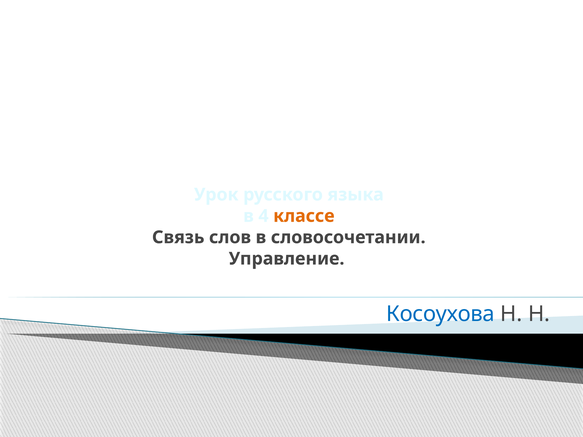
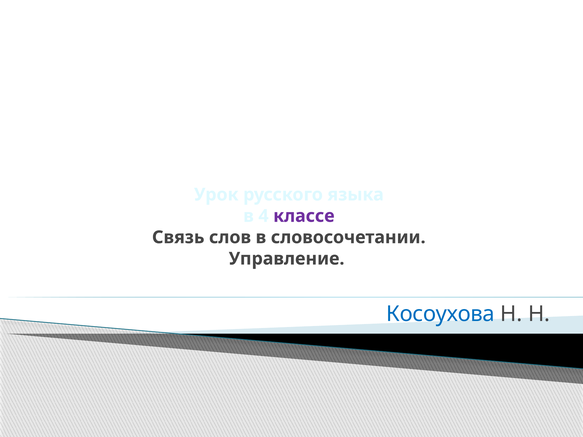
классе colour: orange -> purple (304, 216)
